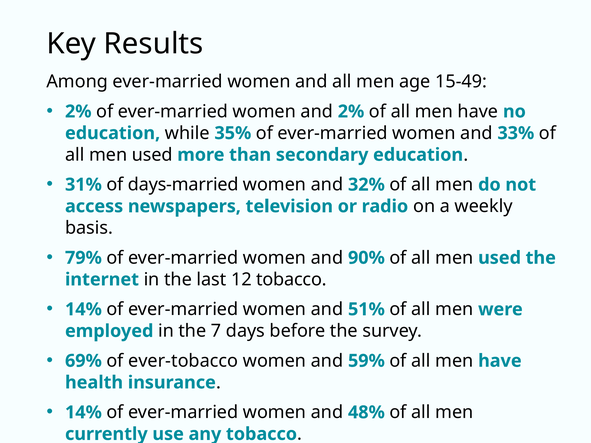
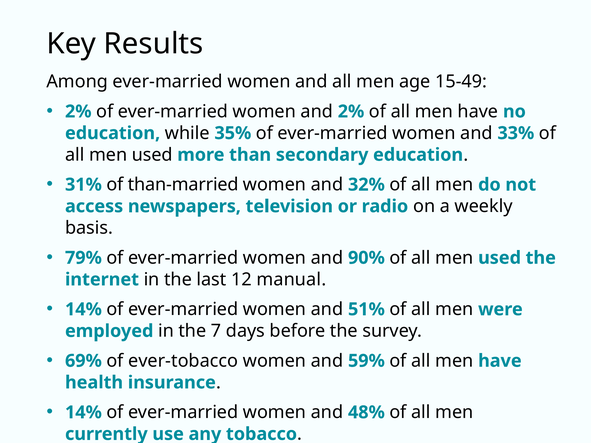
days-married: days-married -> than-married (183, 185)
12 tobacco: tobacco -> manual (291, 280)
